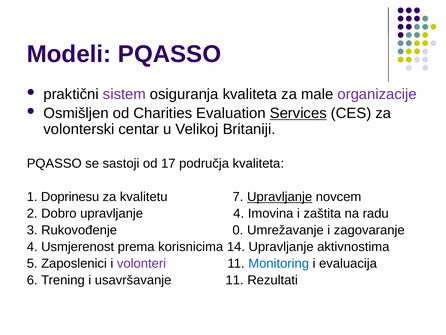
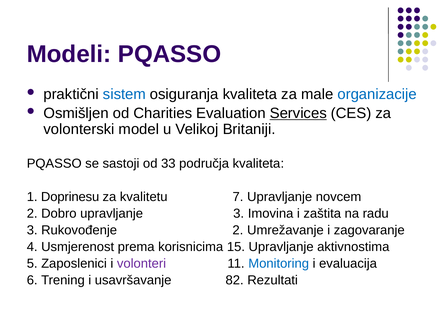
sistem colour: purple -> blue (124, 94)
organizacije colour: purple -> blue (377, 94)
centar: centar -> model (139, 129)
17: 17 -> 33 (168, 163)
Upravljanje underline: present -> none (280, 197)
upravljanje 4: 4 -> 3 (239, 213)
Rukovođenje 0: 0 -> 2 (238, 230)
14: 14 -> 15 (236, 247)
usavršavanje 11: 11 -> 82 (235, 280)
